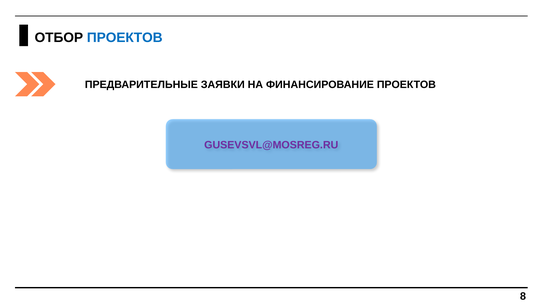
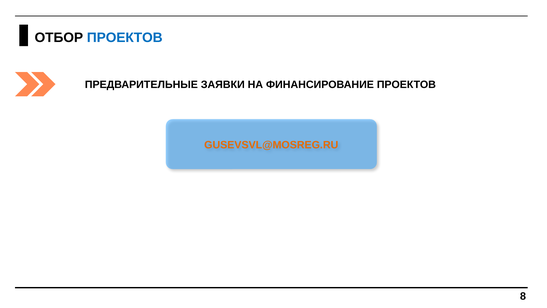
GUSEVSVL@MOSREG.RU colour: purple -> orange (271, 145)
